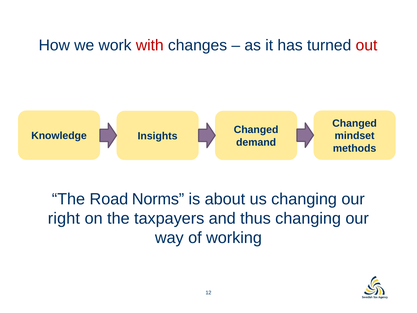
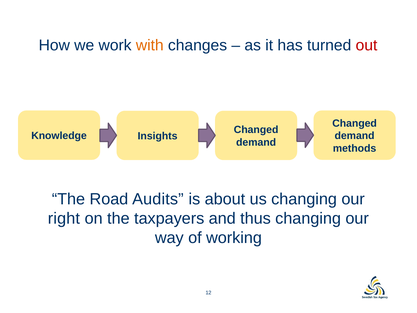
with colour: red -> orange (150, 45)
mindset: mindset -> demand (355, 136)
Norms: Norms -> Audits (158, 199)
